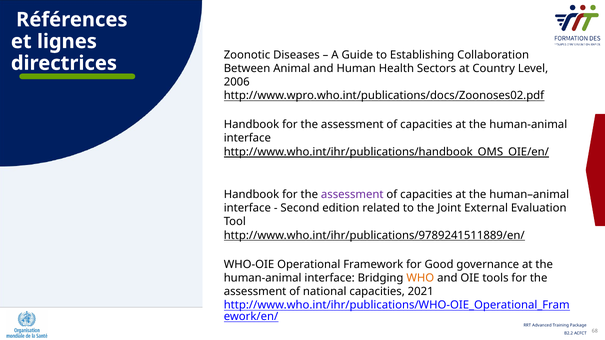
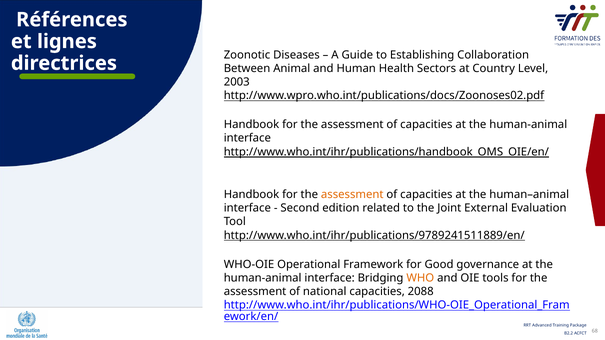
2006: 2006 -> 2003 (237, 82)
assessment colour: purple -> orange (352, 195)
2021: 2021 -> 2088 (421, 292)
